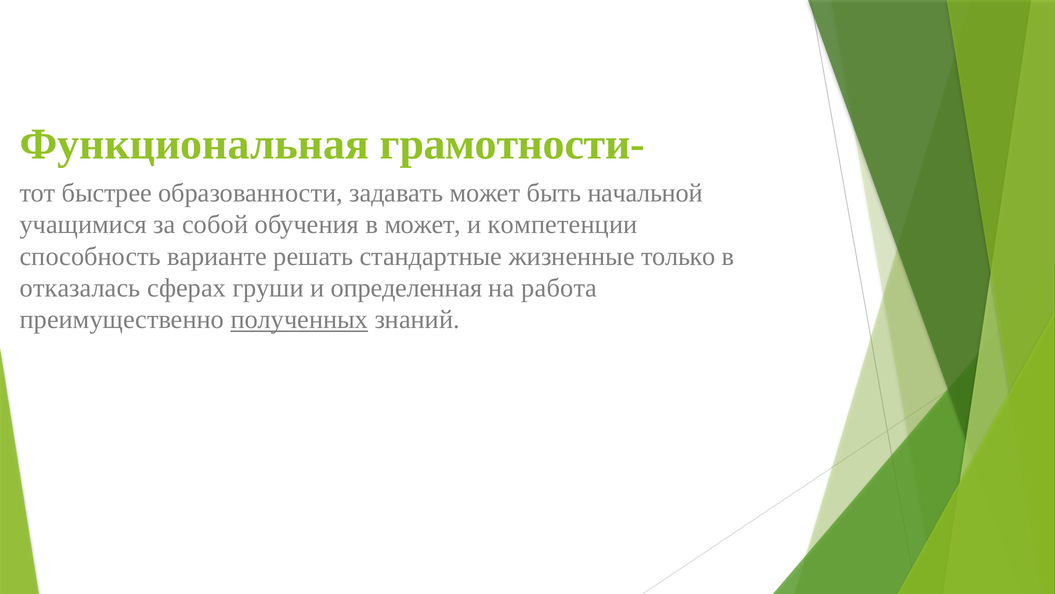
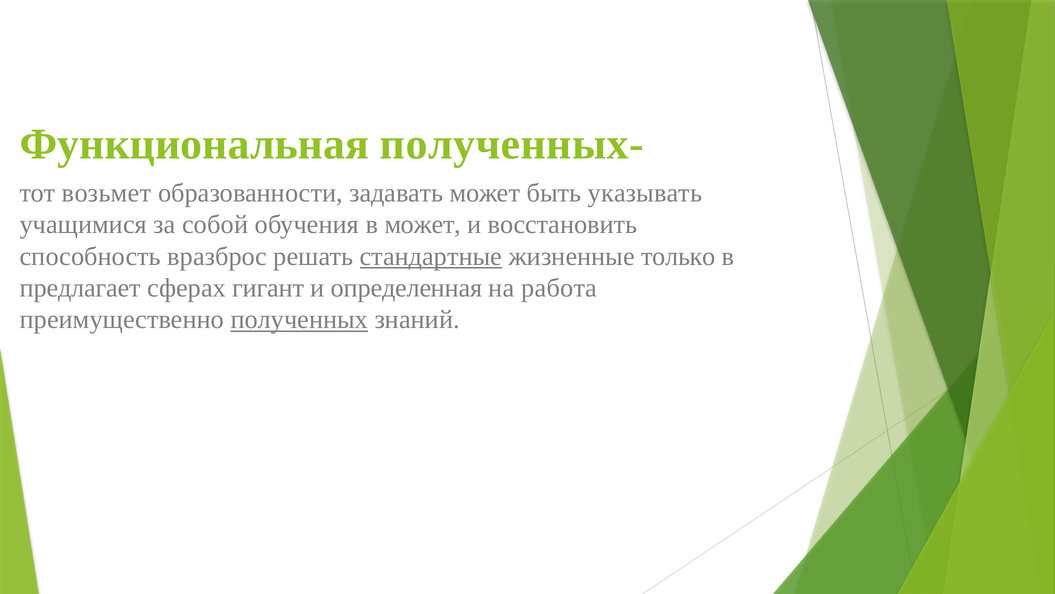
грамотности-: грамотности- -> полученных- (512, 144)
быстрее: быстрее -> возьмет (107, 193)
начальной: начальной -> указывать (645, 193)
компетенции: компетенции -> восстановить (563, 224)
варианте: варианте -> вразброс (217, 256)
стандартные underline: none -> present (431, 256)
отказалась: отказалась -> предлагает (80, 288)
груши: груши -> гигант (268, 288)
